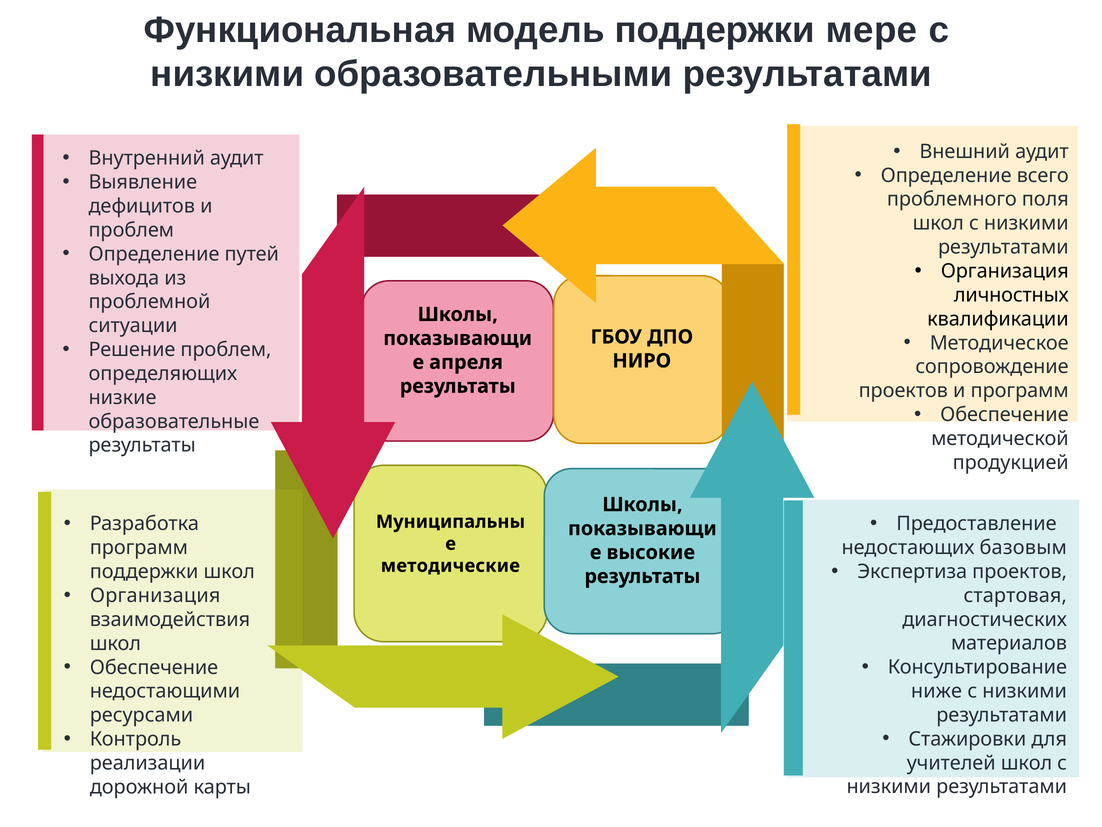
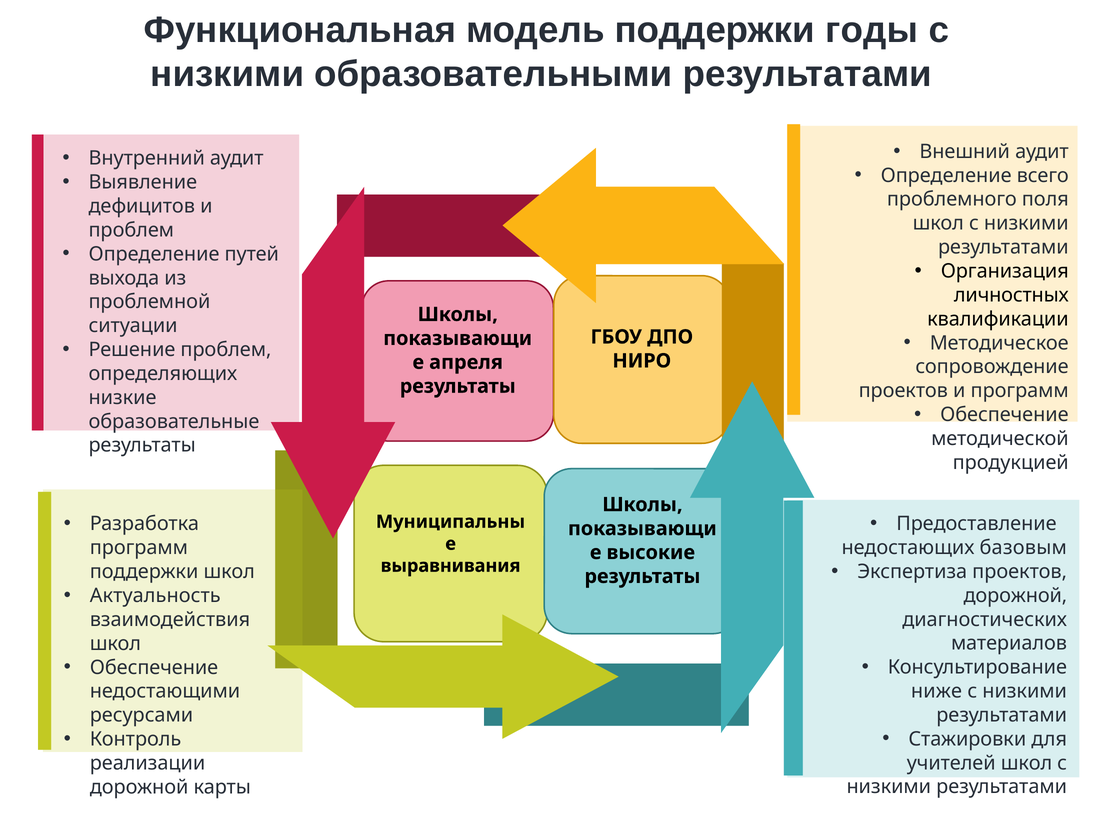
мере: мере -> годы (872, 30)
методические: методические -> выравнивания (451, 565)
Организация: Организация -> Актуальность (155, 595)
стартовая: стартовая -> дорожной (1015, 595)
